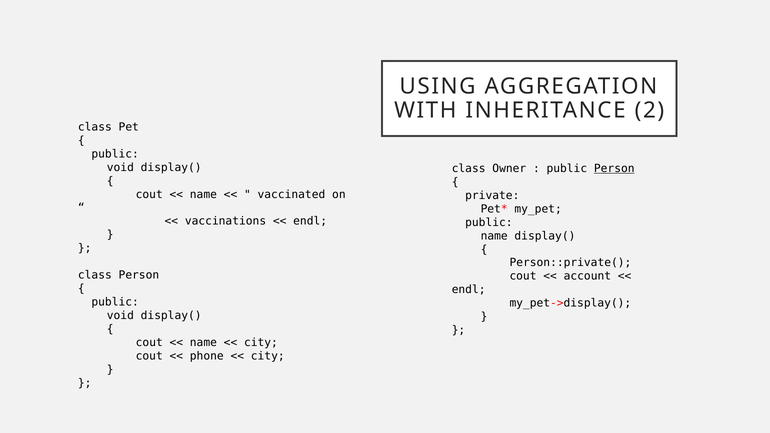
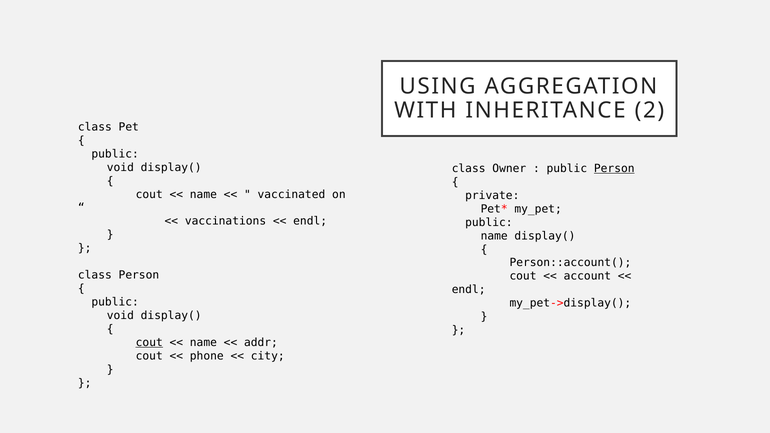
Person::private(: Person::private( -> Person::account( (570, 263)
cout underline: none -> present (149, 343)
city: city -> addr (261, 343)
